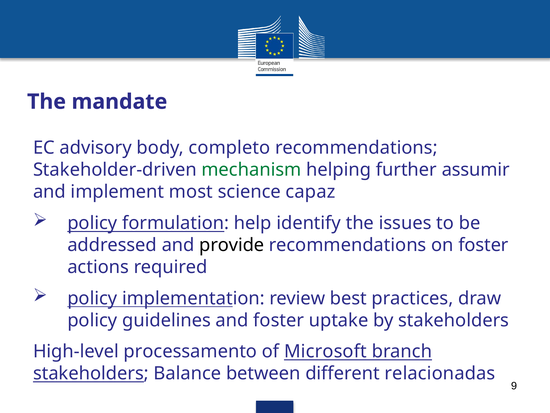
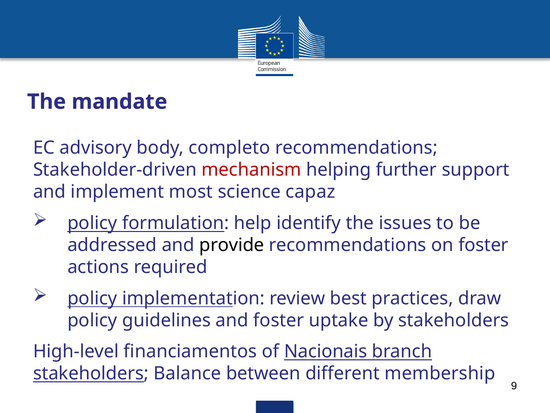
mechanism colour: green -> red (251, 170)
assumir: assumir -> support (476, 170)
processamento: processamento -> financiamentos (190, 351)
Microsoft: Microsoft -> Nacionais (326, 351)
relacionadas: relacionadas -> membership (440, 373)
